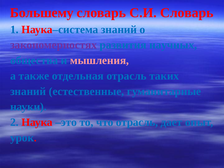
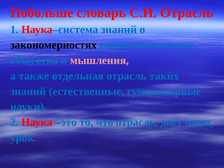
Большему: Большему -> Побольше (42, 13)
С.И Словарь: Словарь -> Отрасль (187, 13)
закономерностях colour: purple -> black (54, 45)
